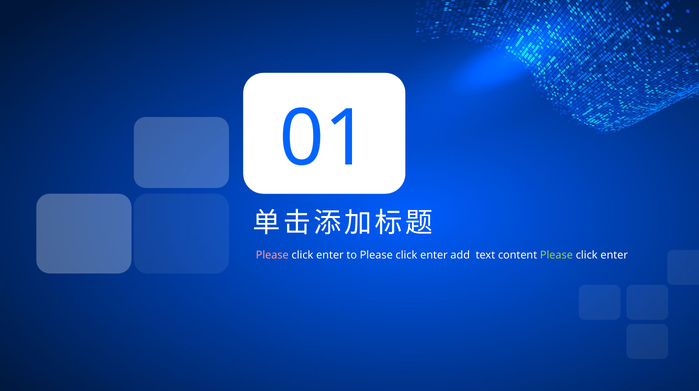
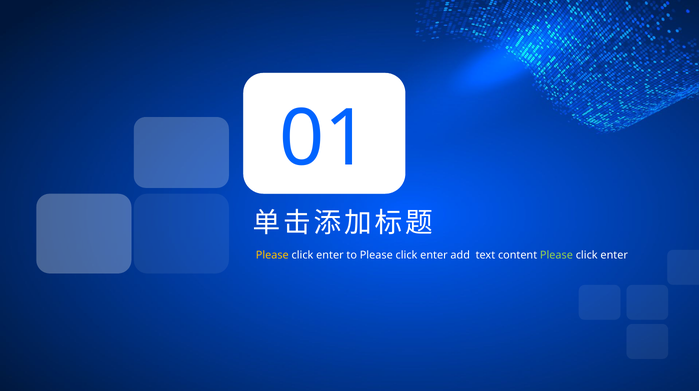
Please colour: pink -> yellow (272, 255)
